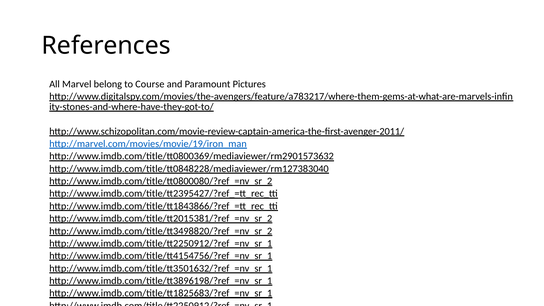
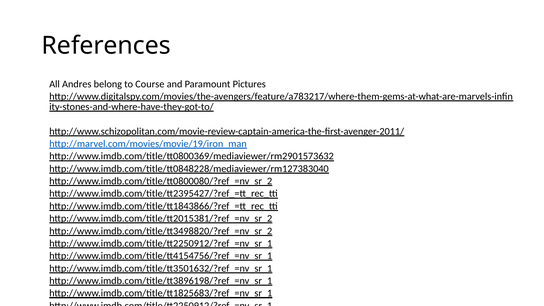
Marvel: Marvel -> Andres (77, 84)
